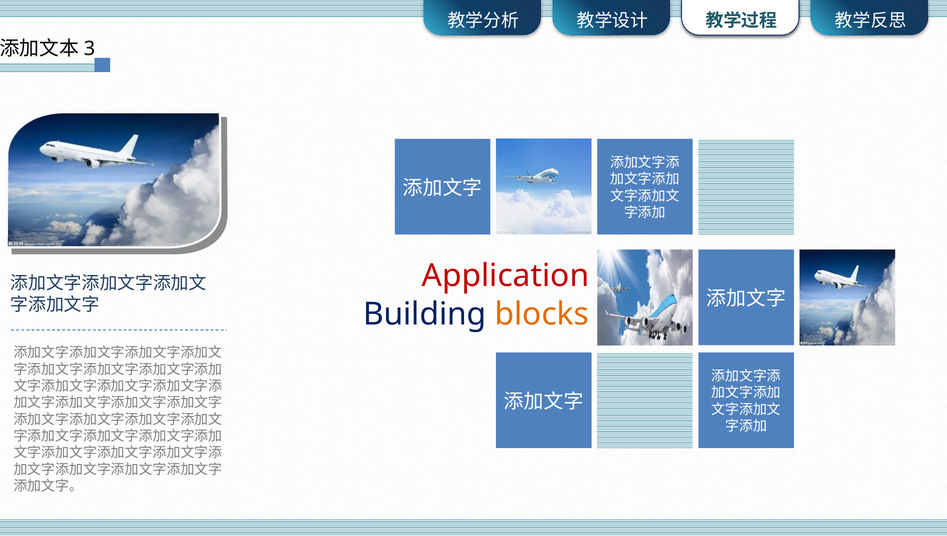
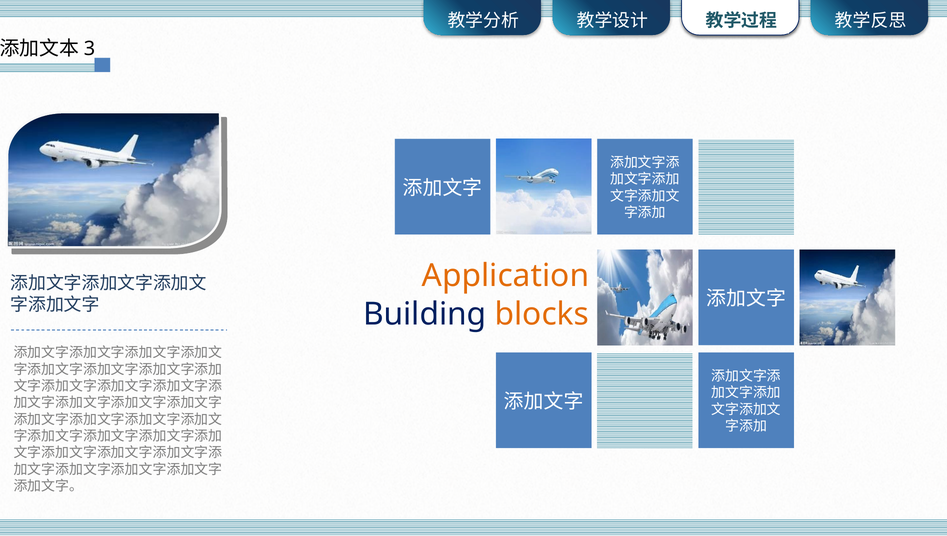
Application colour: red -> orange (506, 276)
